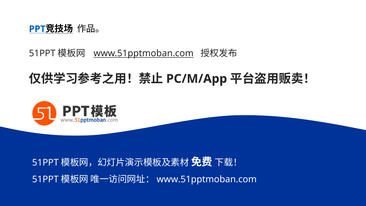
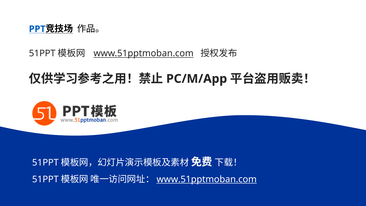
www.51pptmoban.com underline: none -> present (207, 179)
